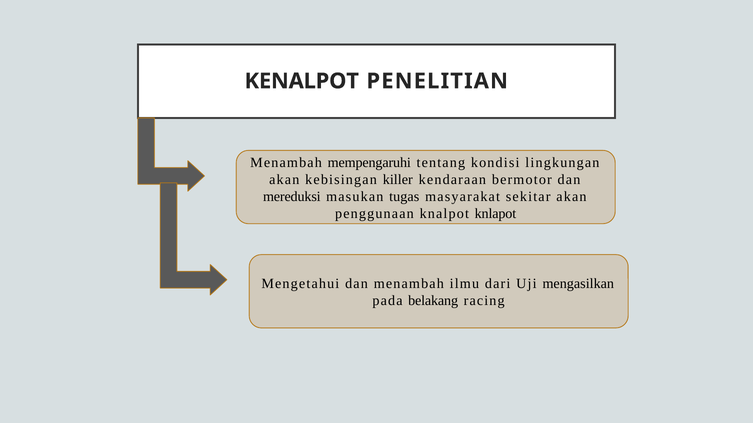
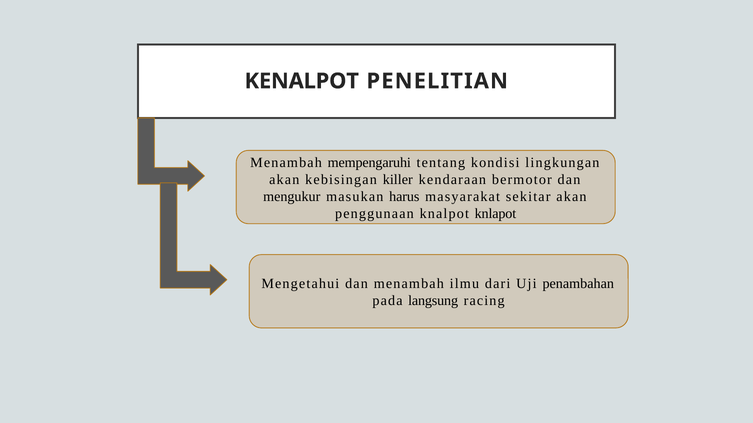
mereduksi: mereduksi -> mengukur (292, 197)
tugas: tugas -> harus (404, 197)
mengasilkan: mengasilkan -> penambahan (578, 284)
belakang: belakang -> langsung (433, 301)
